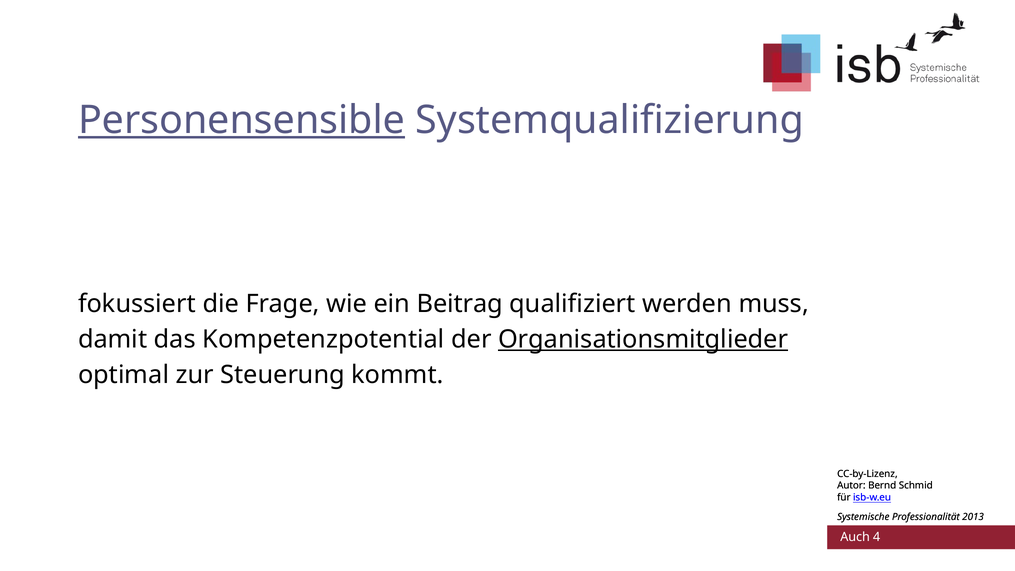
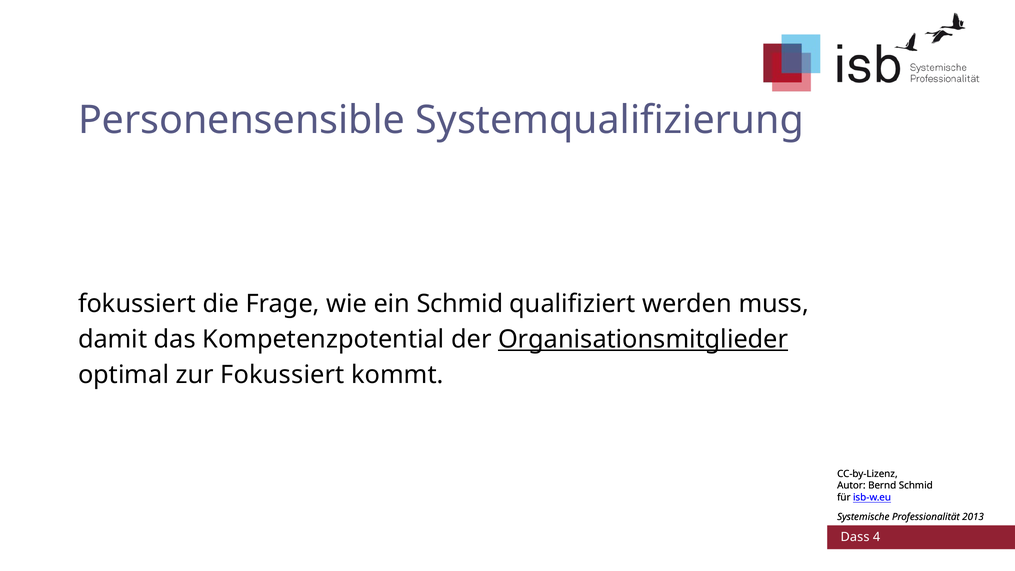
Personensensible underline: present -> none (242, 120)
ein Beitrag: Beitrag -> Schmid (460, 304)
zur Steuerung: Steuerung -> Fokussiert (282, 375)
Auch: Auch -> Dass (855, 537)
